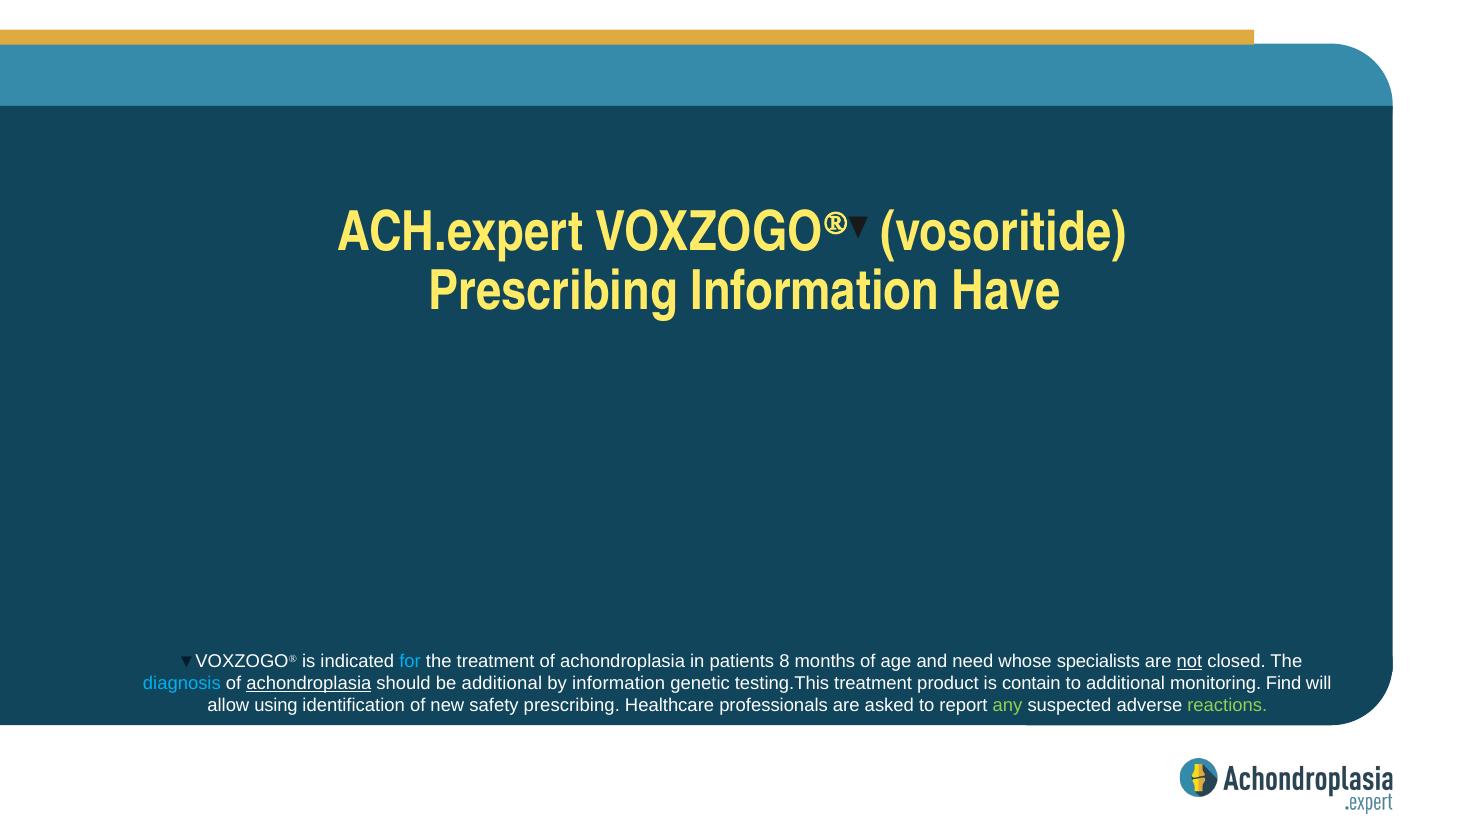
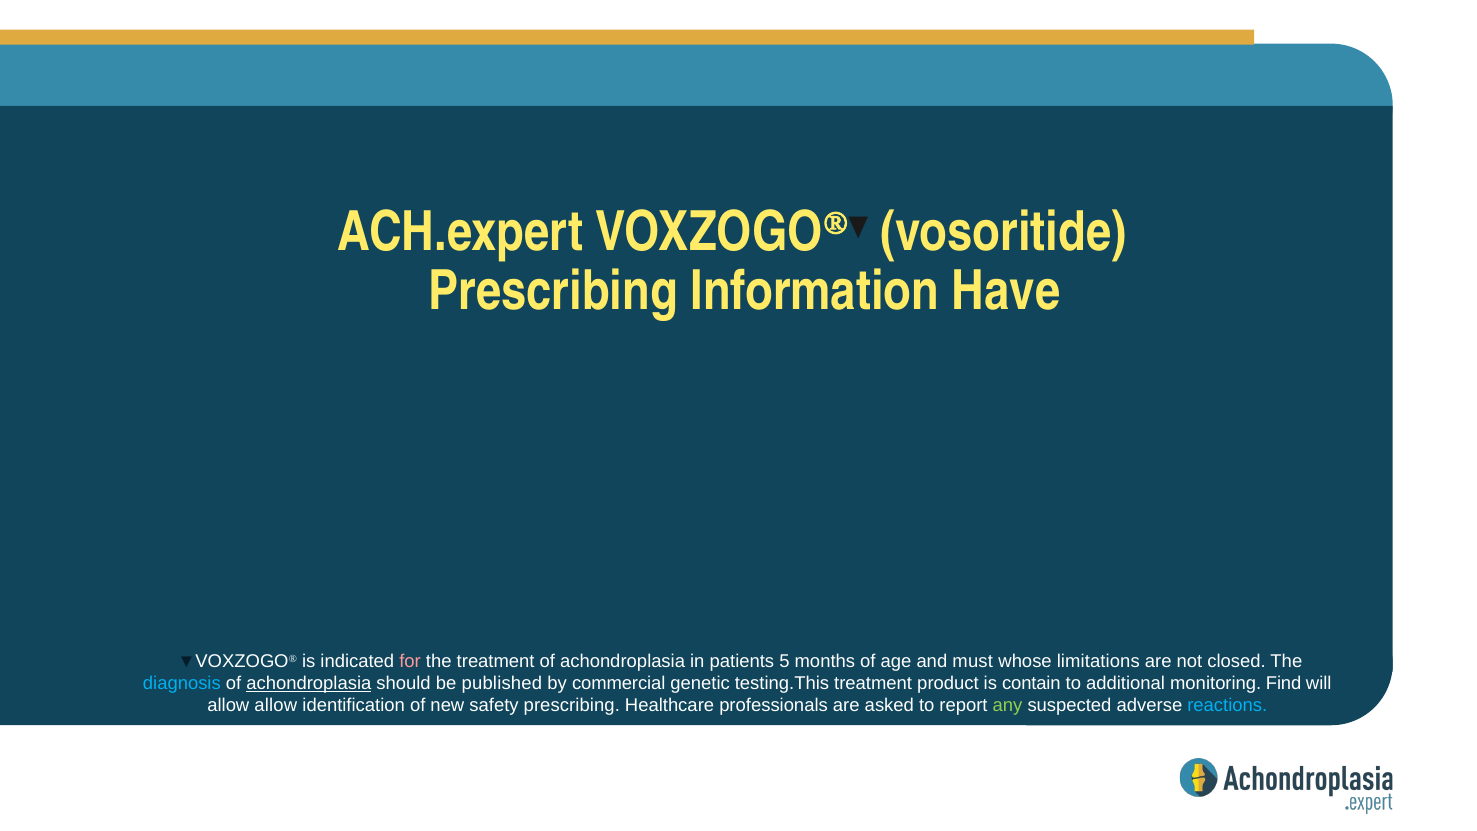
for colour: light blue -> pink (410, 661)
8: 8 -> 5 (784, 661)
need: need -> must (973, 661)
specialists: specialists -> limitations (1098, 661)
not underline: present -> none (1189, 661)
be additional: additional -> published (502, 684)
by information: information -> commercial (619, 684)
allow using: using -> allow (276, 706)
reactions colour: light green -> light blue (1227, 706)
